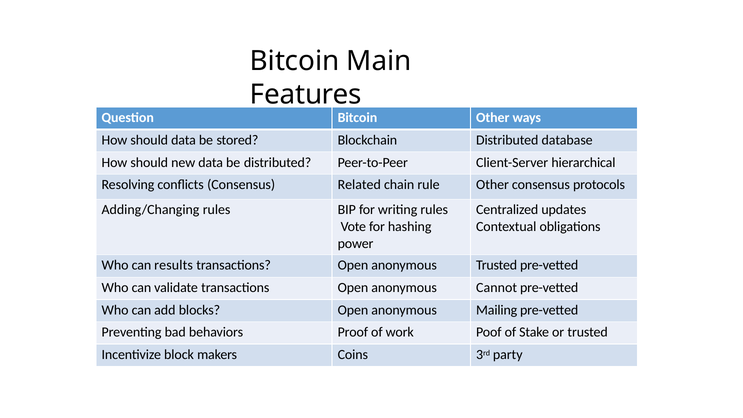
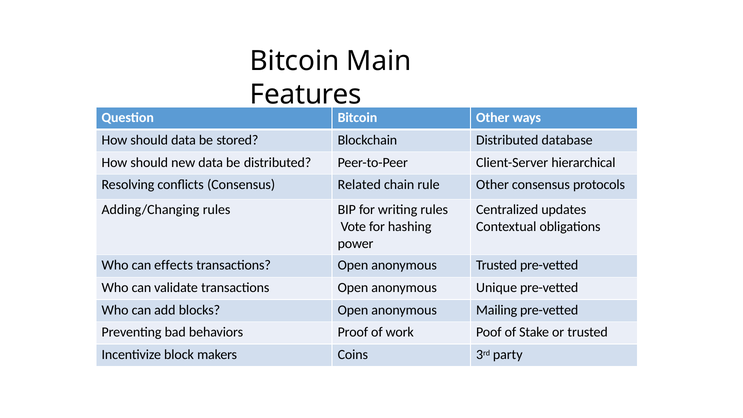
results: results -> effects (174, 265)
Cannot: Cannot -> Unique (497, 288)
